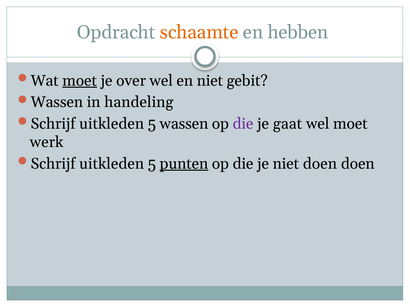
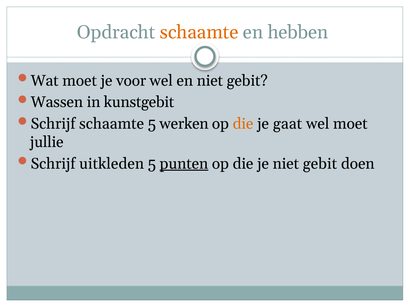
moet underline: present -> none (80, 81)
over: over -> voor (131, 81)
handeling: handeling -> kunstgebit (139, 102)
uitkleden: uitkleden -> schaamte (112, 124)
5 wassen: wassen -> werken (184, 124)
die colour: purple -> orange (243, 124)
werk: werk -> jullie (47, 142)
je niet doen: doen -> gebit (320, 164)
